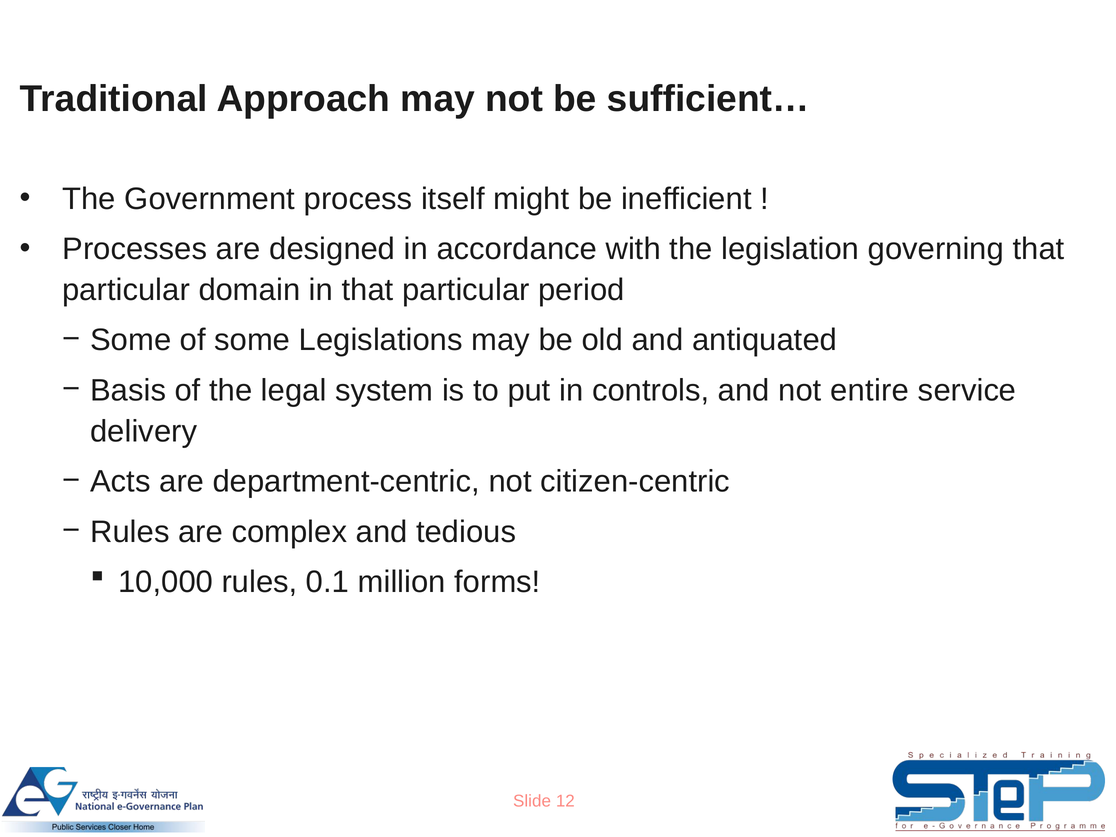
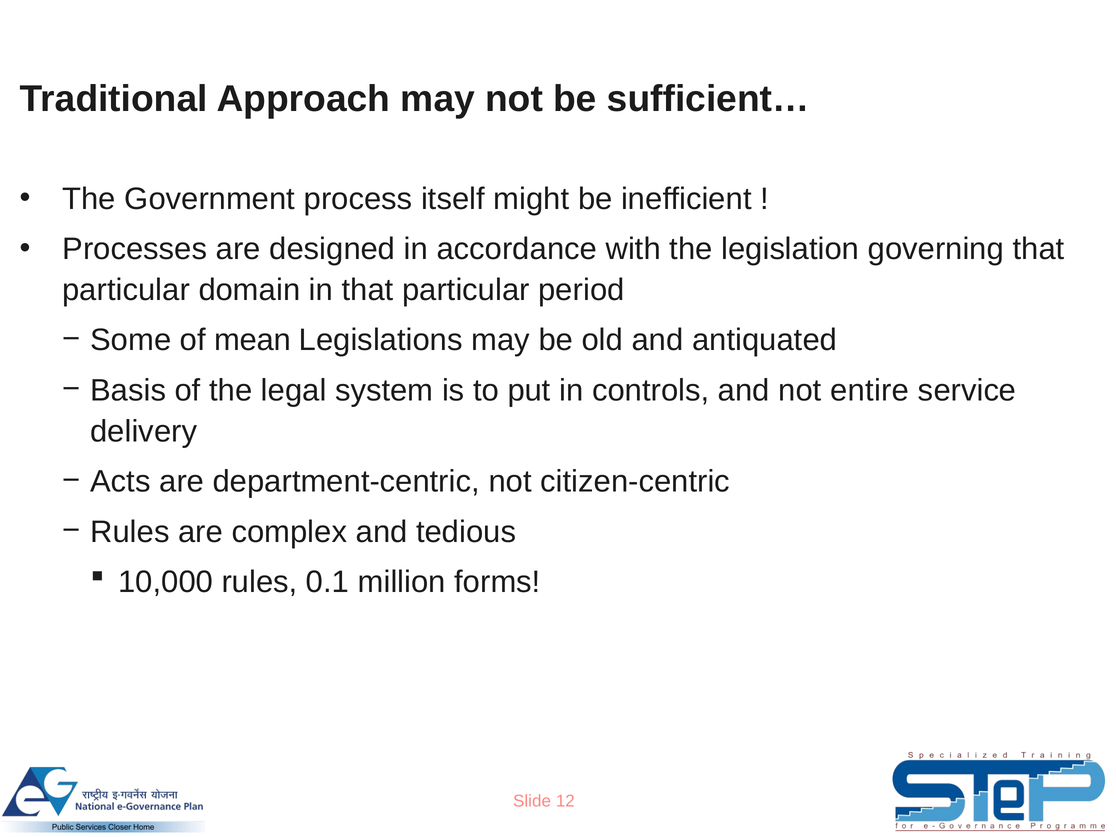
of some: some -> mean (252, 340)
